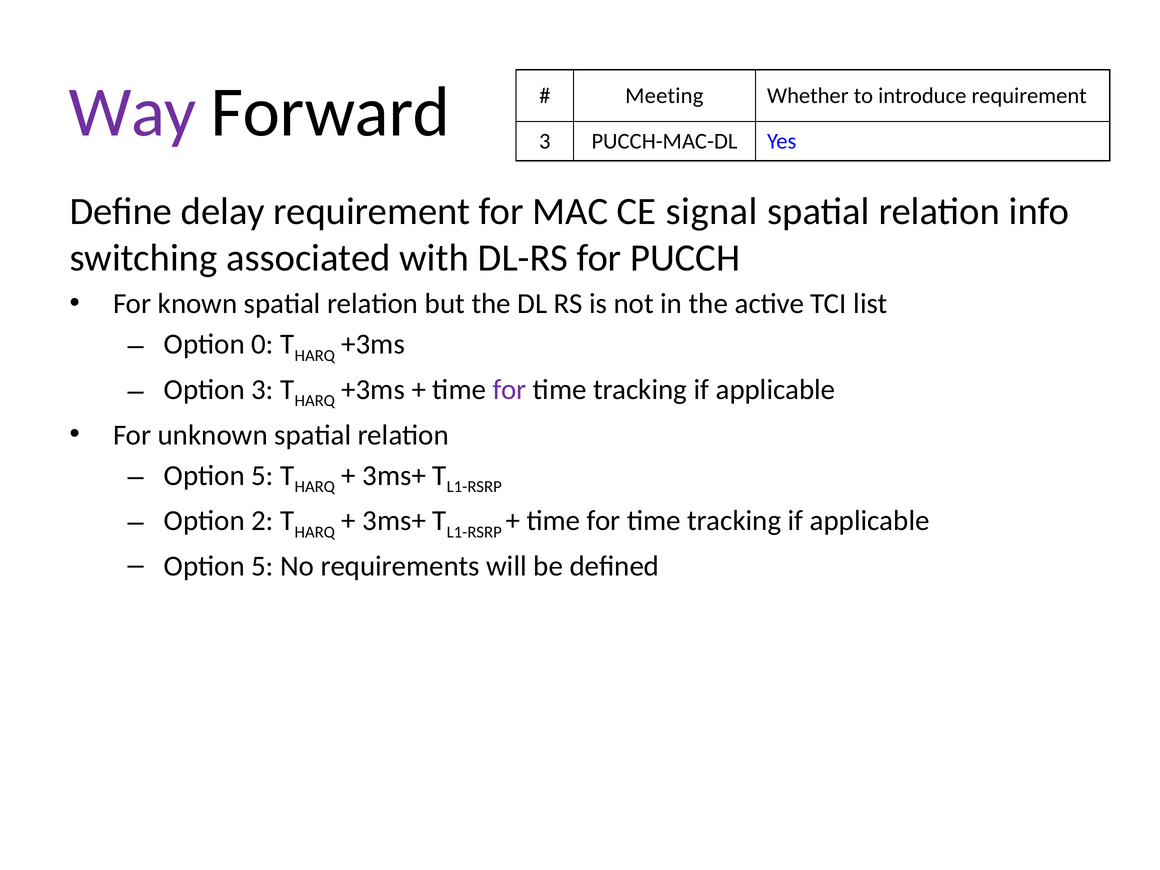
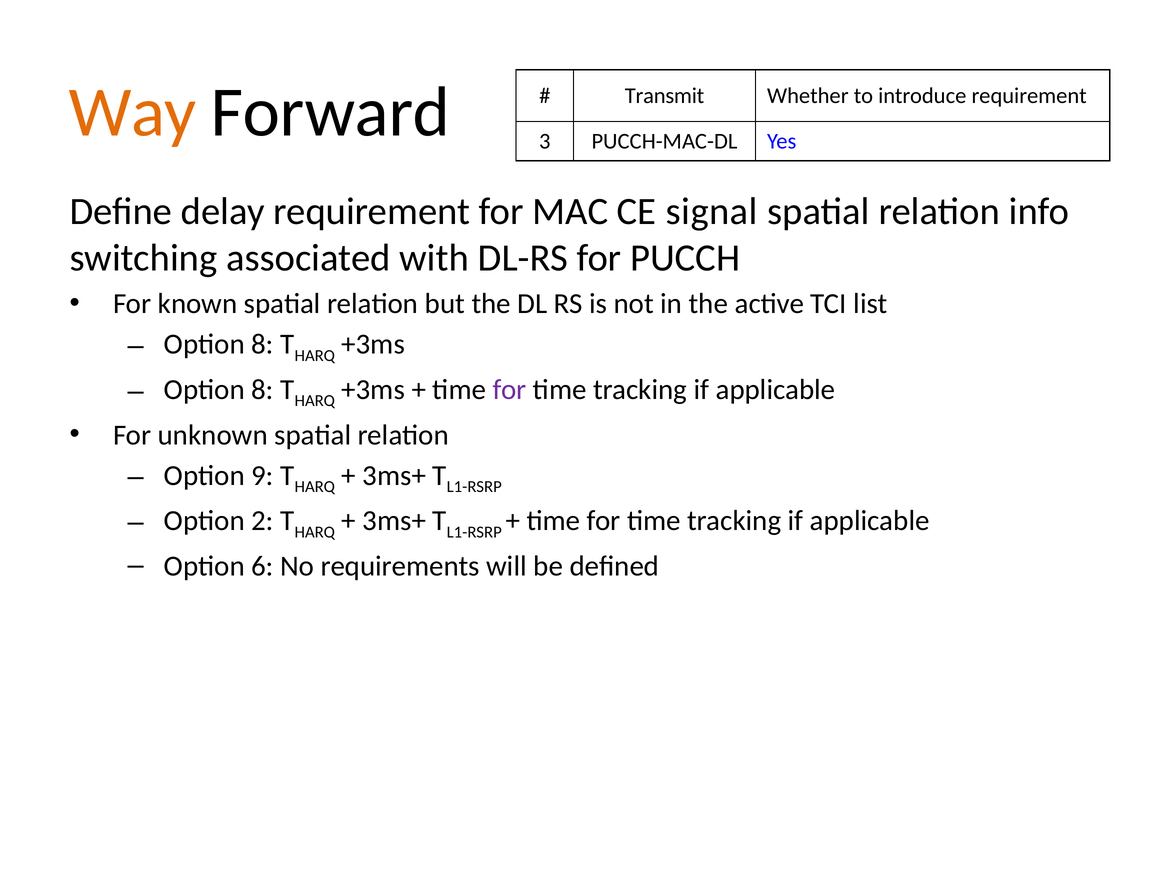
Way colour: purple -> orange (133, 112)
Meeting: Meeting -> Transmit (665, 96)
0: 0 -> 8 (262, 344)
3: 3 -> 8 (262, 390)
5: 5 -> 9 (262, 476)
5: 5 -> 6 (262, 566)
